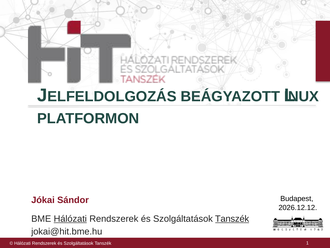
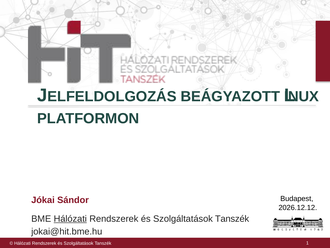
Tanszék underline: present -> none (232, 218)
